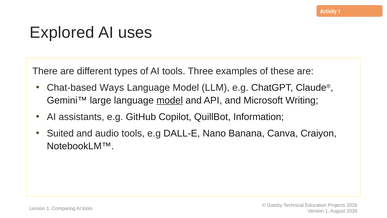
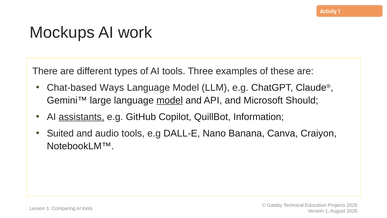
Explored: Explored -> Mockups (62, 33)
uses: uses -> work (135, 33)
Writing: Writing -> Should (302, 100)
assistants underline: none -> present (81, 117)
